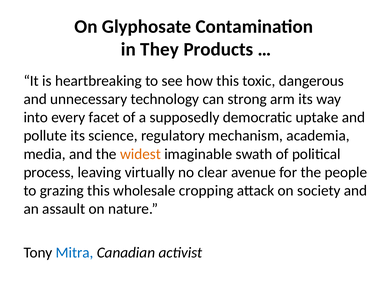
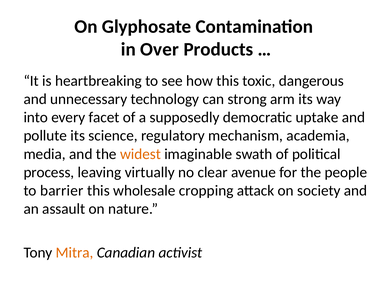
They: They -> Over (160, 49)
grazing: grazing -> barrier (62, 191)
Mitra colour: blue -> orange (74, 252)
